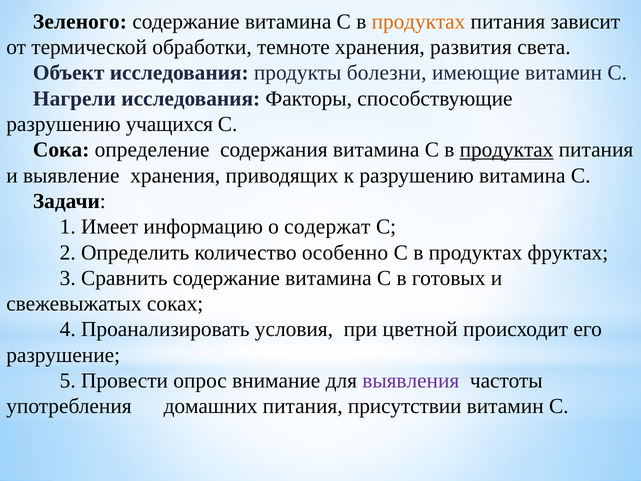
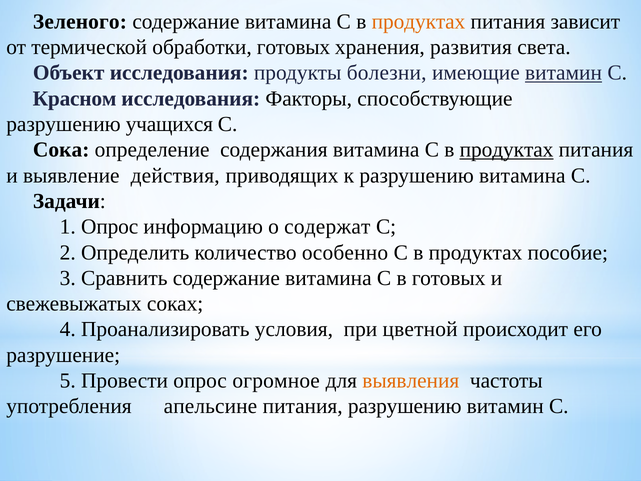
обработки темноте: темноте -> готовых (293, 47)
витамин underline: none -> present (564, 73)
Нагрели: Нагрели -> Красном (75, 98)
выявление хранения: хранения -> действия (175, 175)
1 Имеет: Имеет -> Опрос (110, 227)
фруктах: фруктах -> пособие (568, 252)
внимание: внимание -> огромное (276, 381)
выявления colour: purple -> orange (411, 381)
домашних: домашних -> апельсине (210, 406)
питания присутствии: присутствии -> разрушению (405, 406)
